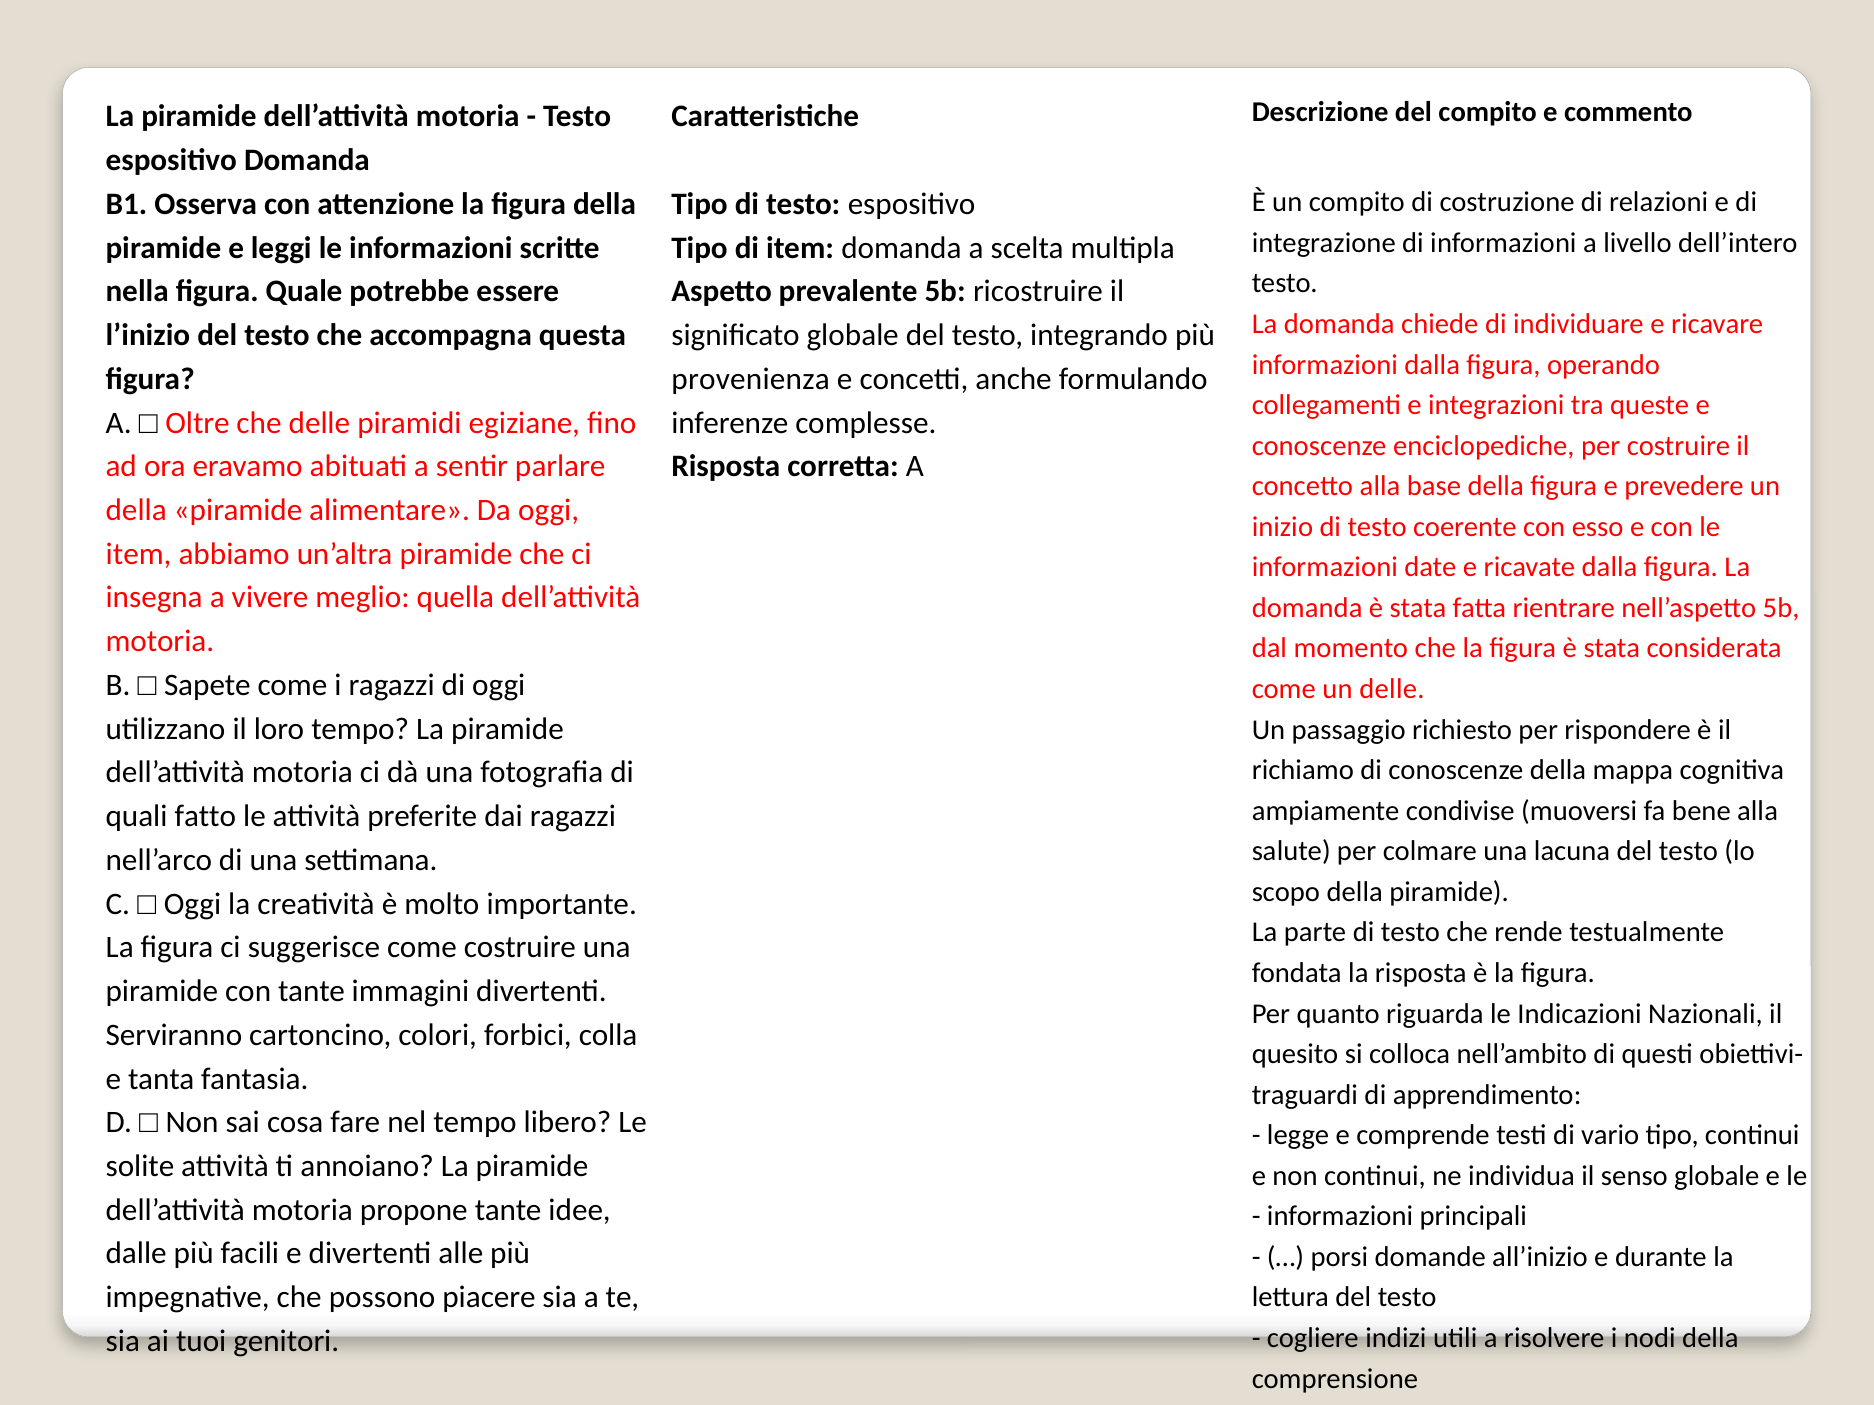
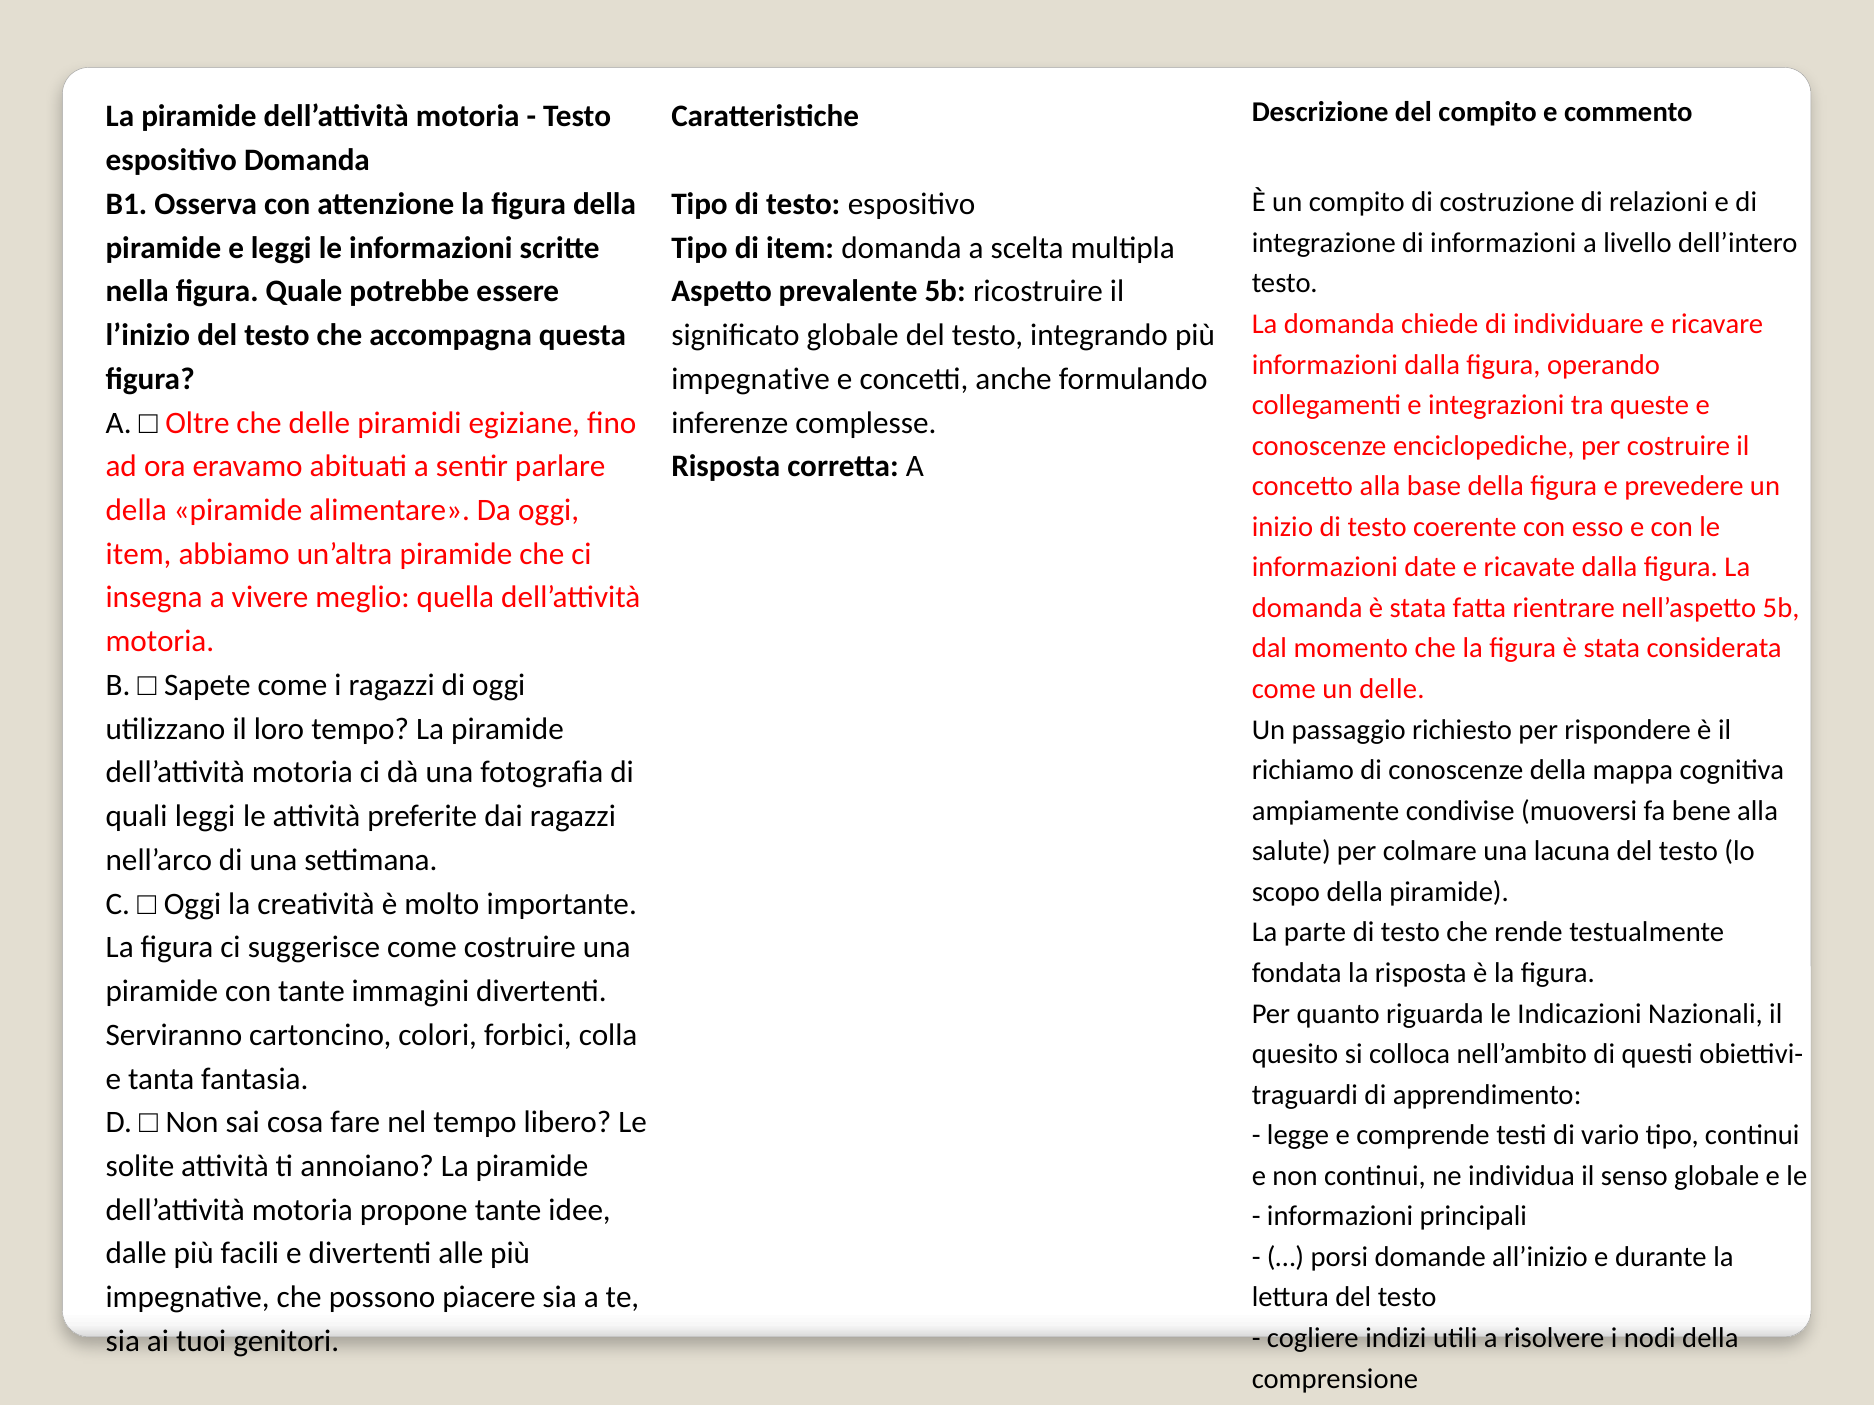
provenienza: provenienza -> impegnative (751, 379)
quali fatto: fatto -> leggi (205, 817)
